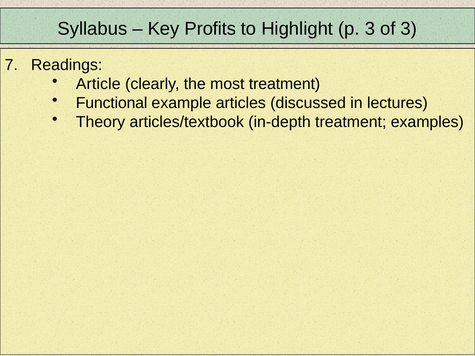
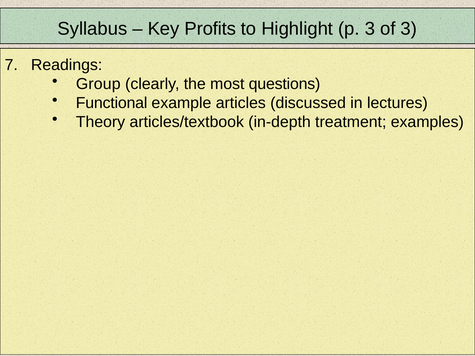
Article: Article -> Group (98, 84)
most treatment: treatment -> questions (285, 84)
